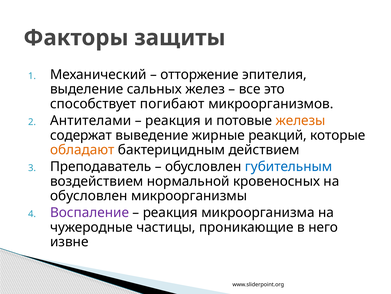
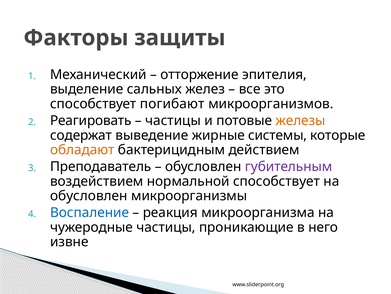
Антителами: Антителами -> Реагировать (91, 120)
реакция: реакция -> частицы (173, 120)
реакций: реакций -> системы (278, 135)
губительным colour: blue -> purple (289, 166)
нормальной кровеносных: кровеносных -> способствует (277, 181)
Воспаление colour: purple -> blue (90, 212)
